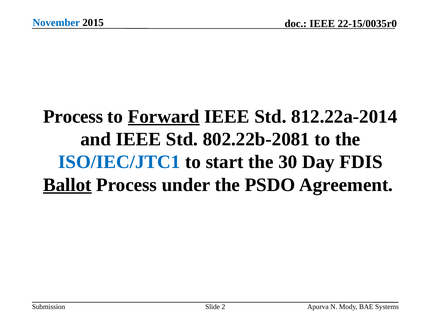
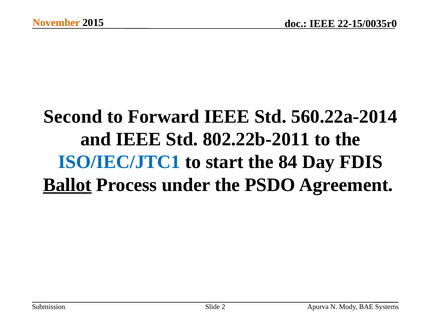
November colour: blue -> orange (56, 23)
Process: Process -> Second (73, 117)
Forward underline: present -> none (164, 117)
812.22a-2014: 812.22a-2014 -> 560.22a-2014 (344, 117)
802.22b-2081: 802.22b-2081 -> 802.22b-2011 (256, 139)
30: 30 -> 84 (288, 162)
